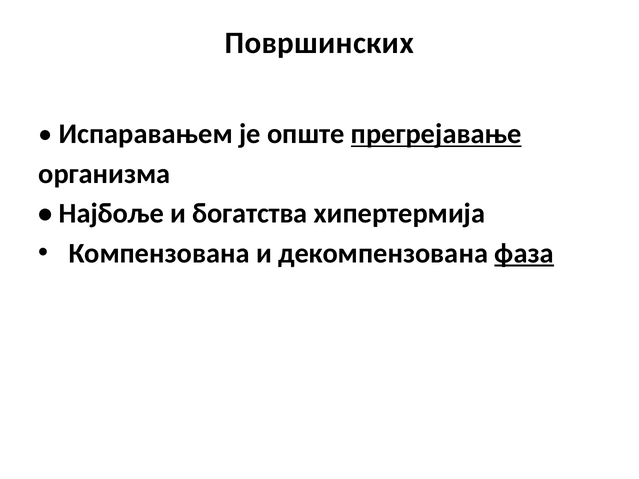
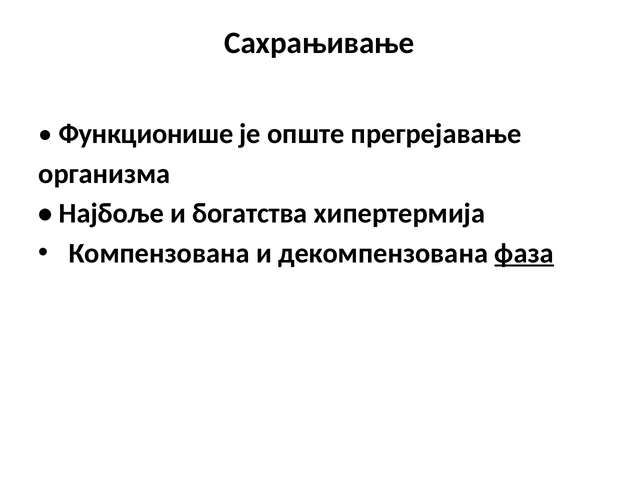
Површинских: Површинских -> Сахрањивање (319, 43)
Испаравањем: Испаравањем -> Функционише (146, 134)
прегрејавање underline: present -> none (436, 134)
